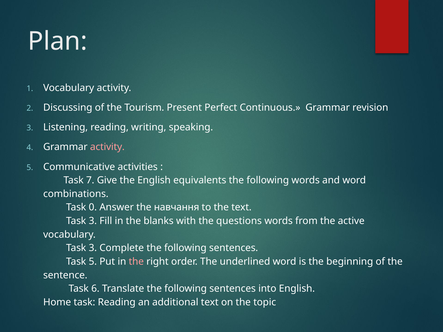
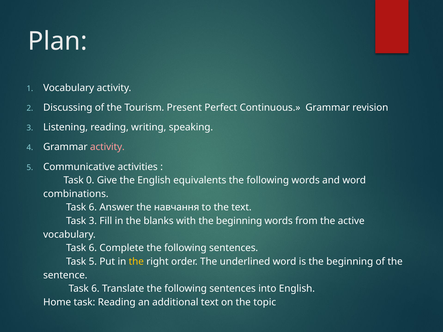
7: 7 -> 0 (90, 180)
0: 0 -> 6 (93, 208)
with the questions: questions -> beginning (239, 221)
3: 3 -> 6 (93, 248)
the colour: pink -> yellow (136, 262)
